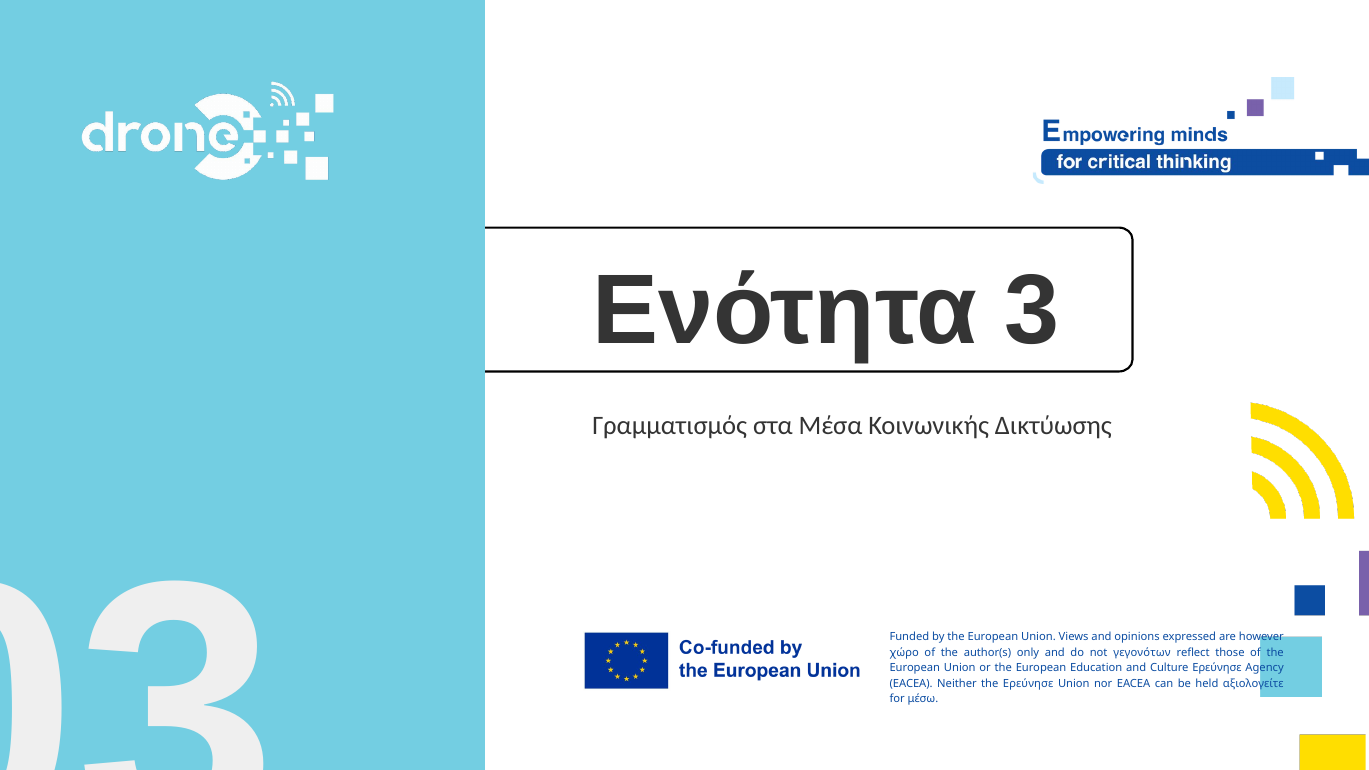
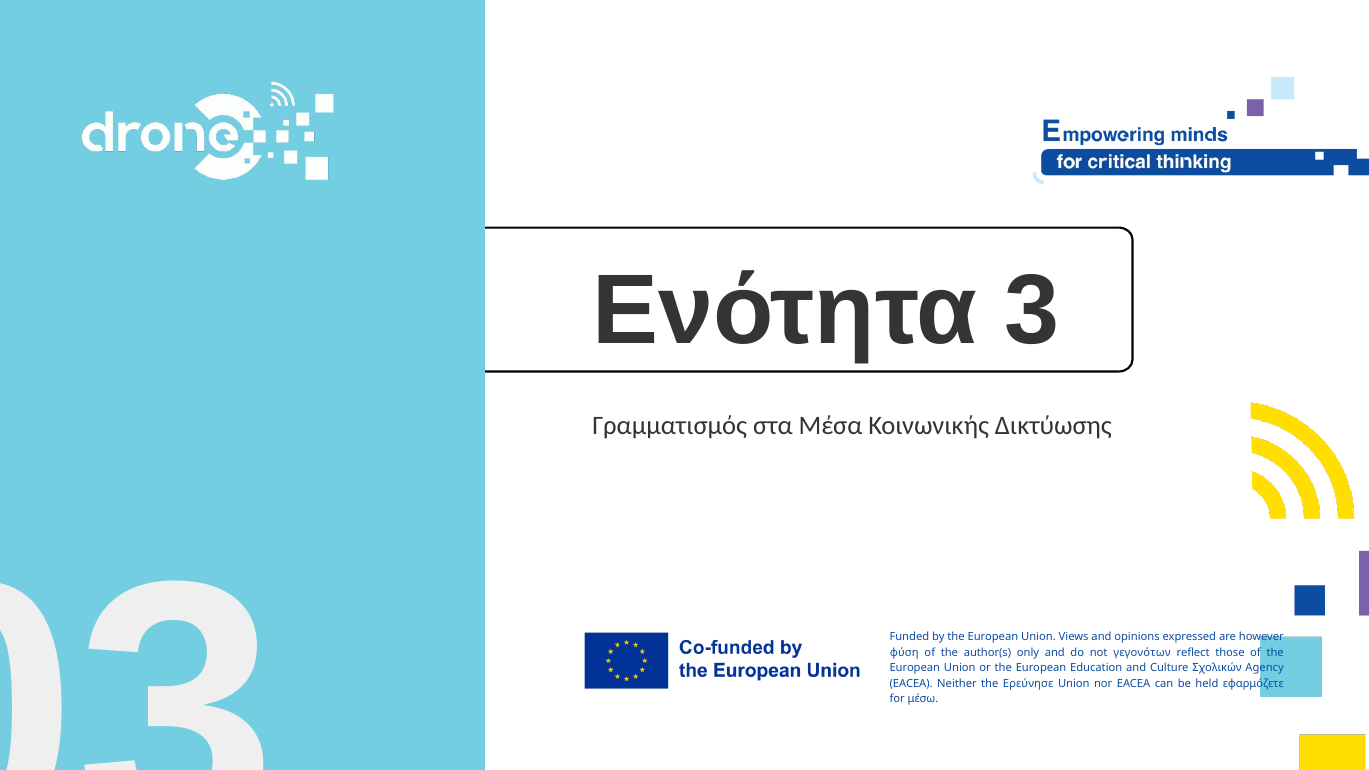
χώρο: χώρο -> φύση (904, 653)
Culture Ερεύνησε: Ερεύνησε -> Σχολικών (1217, 668)
αξιολογείτε: αξιολογείτε -> εφαρμόζετε (1253, 683)
